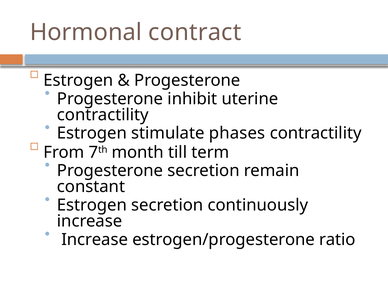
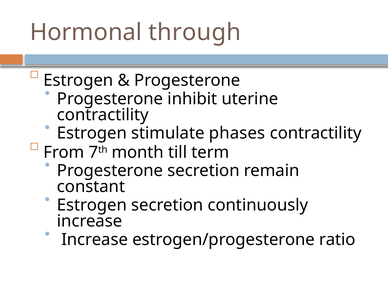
contract: contract -> through (195, 32)
